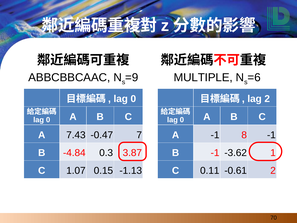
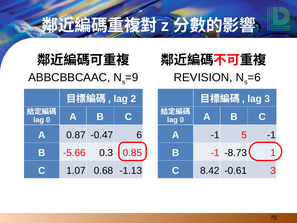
MULTIPLE: MULTIPLE -> REVISION (203, 77)
0: 0 -> 2 (133, 99)
lag 2: 2 -> 3 (267, 99)
7.43: 7.43 -> 0.87 (76, 135)
7: 7 -> 6 (139, 135)
8: 8 -> 5 (244, 135)
-4.84: -4.84 -> -5.66 (74, 153)
3.87: 3.87 -> 0.85 (132, 153)
-3.62: -3.62 -> -8.73 (236, 153)
0.15: 0.15 -> 0.68 (103, 171)
0.11: 0.11 -> 8.42 (210, 171)
-0.61 2: 2 -> 3 (273, 171)
